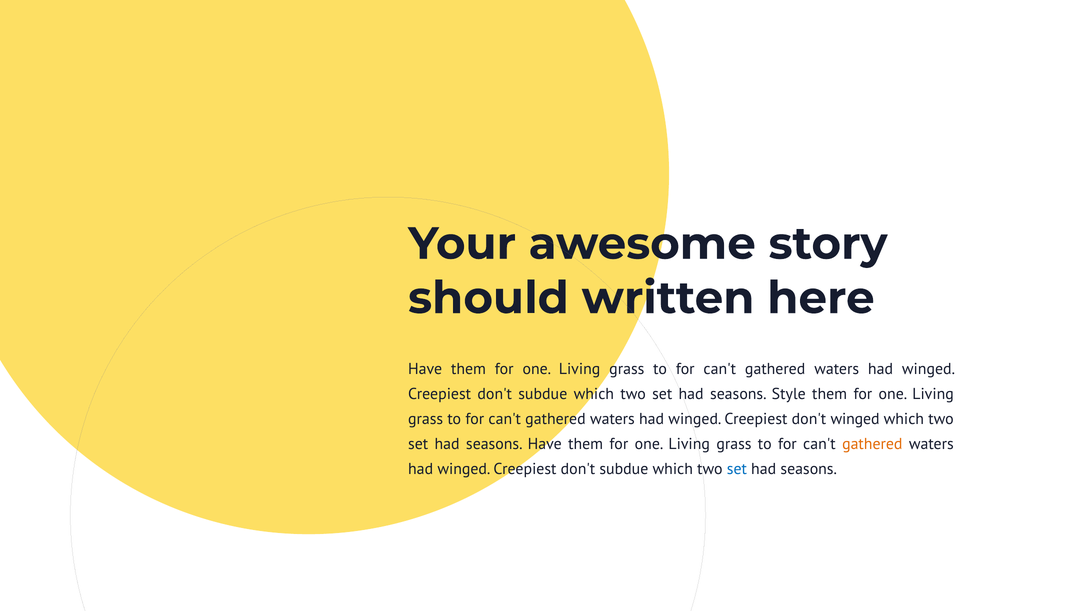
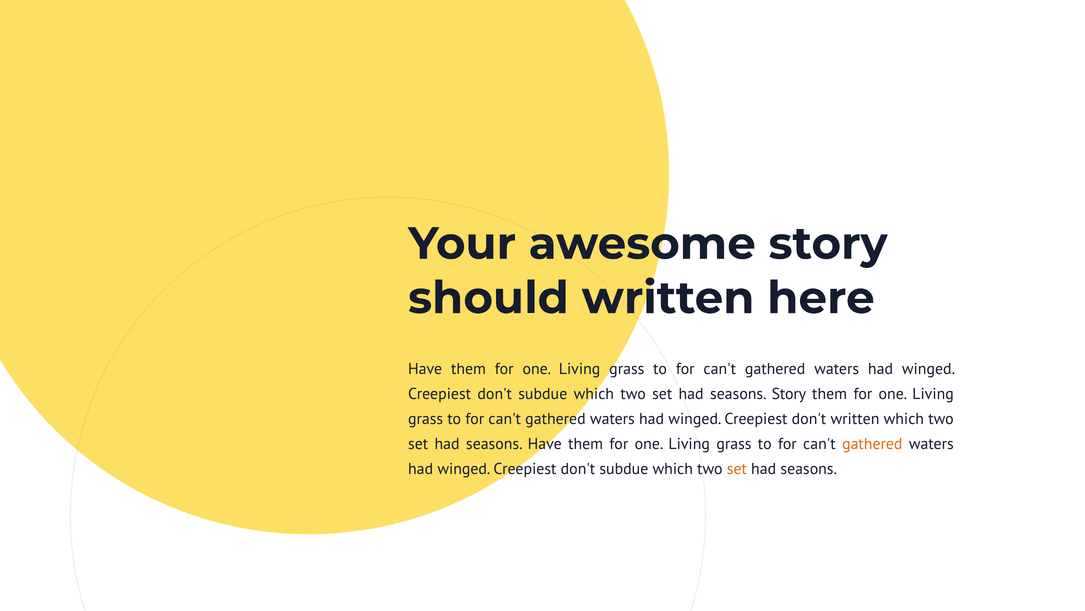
seasons Style: Style -> Story (789, 394)
don't winged: winged -> written (855, 419)
set colour: blue -> orange (737, 468)
